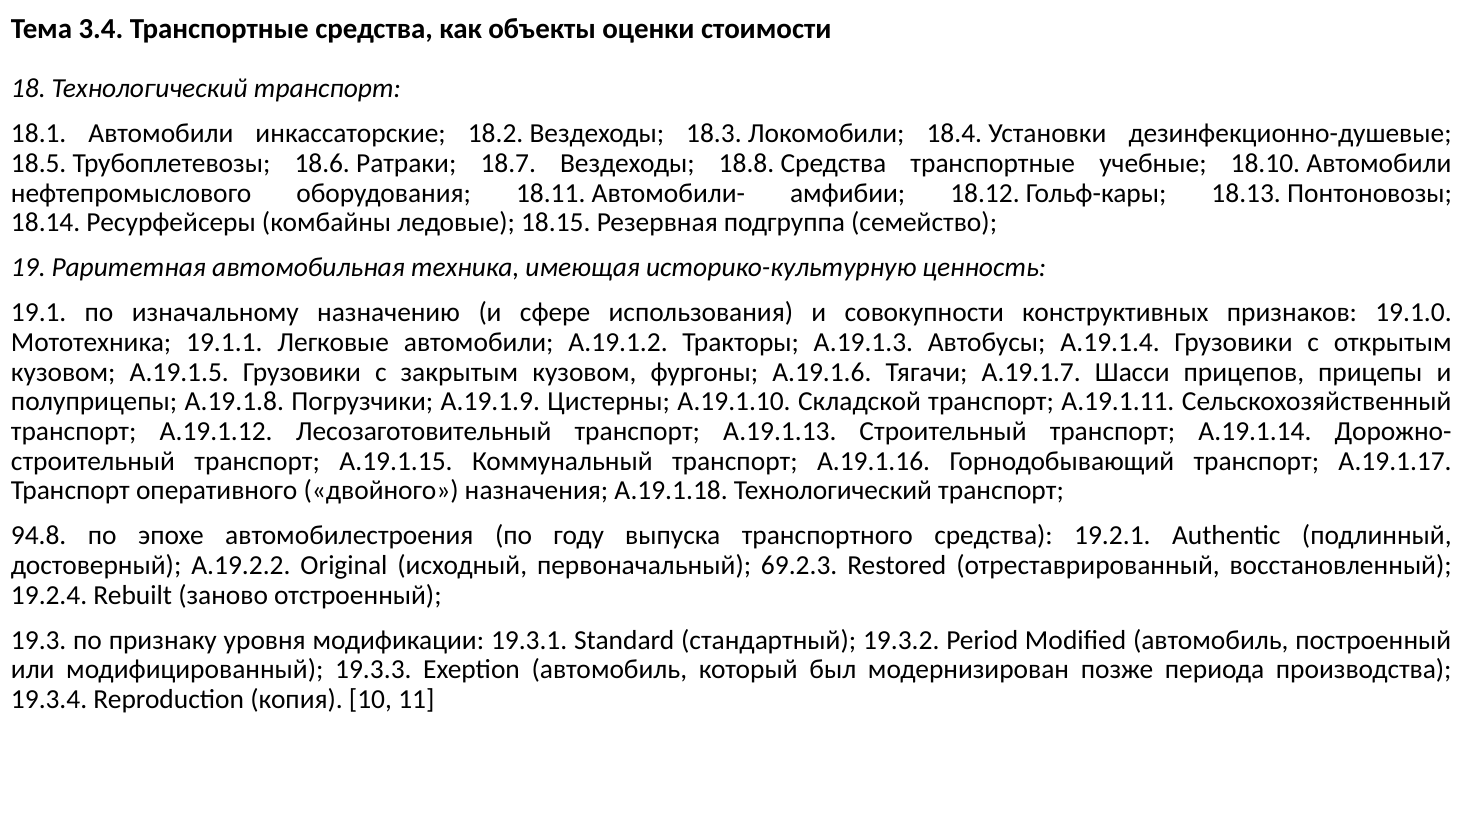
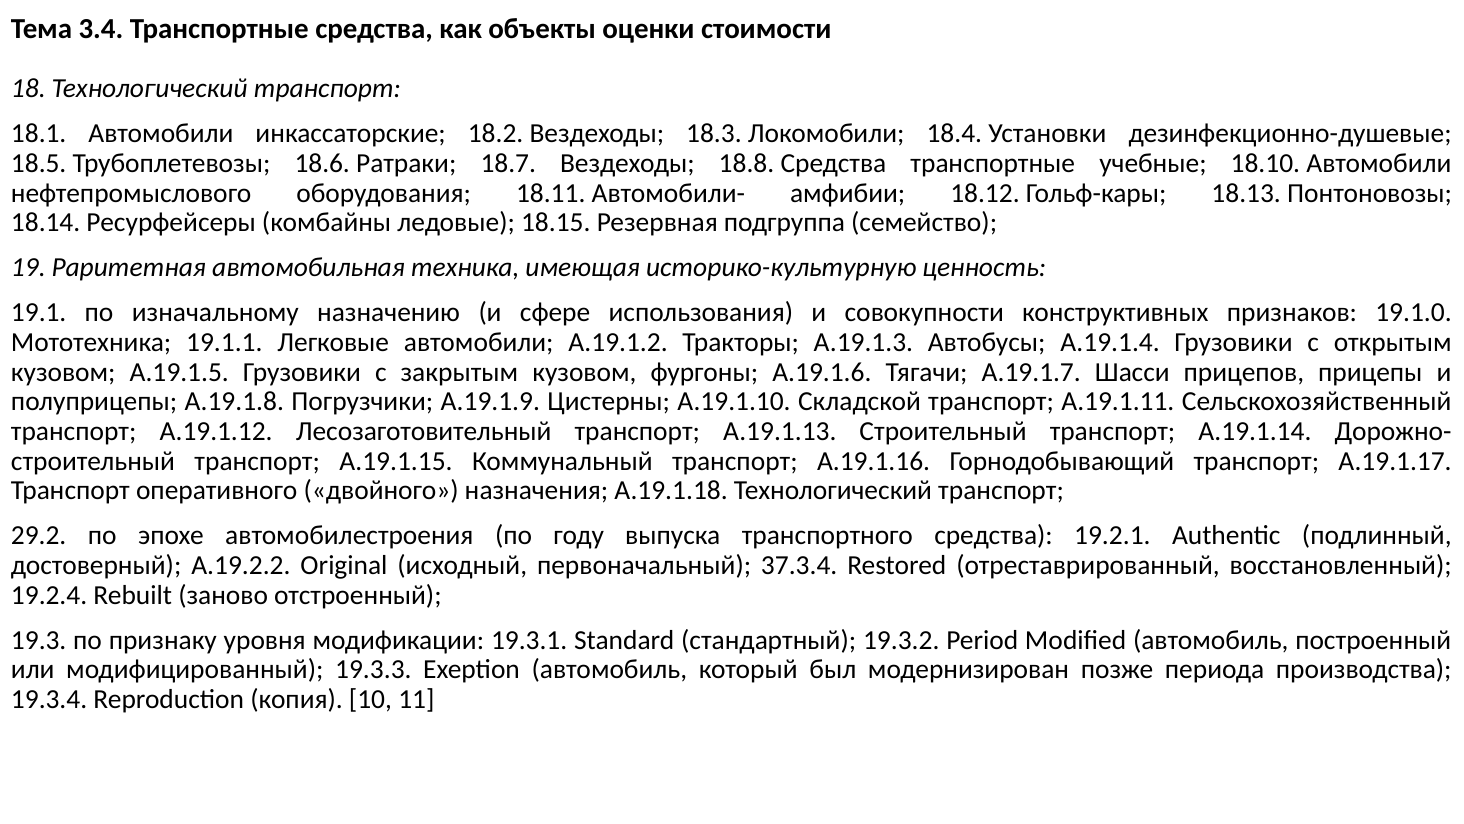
94.8: 94.8 -> 29.2 (39, 535)
69.2.3: 69.2.3 -> 37.3.4 (799, 565)
